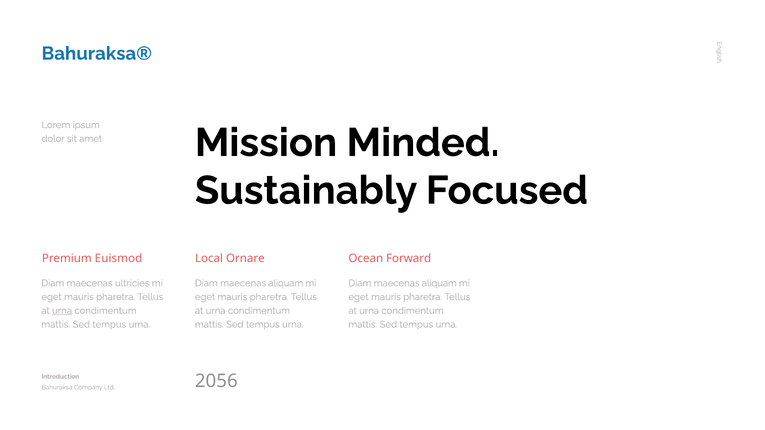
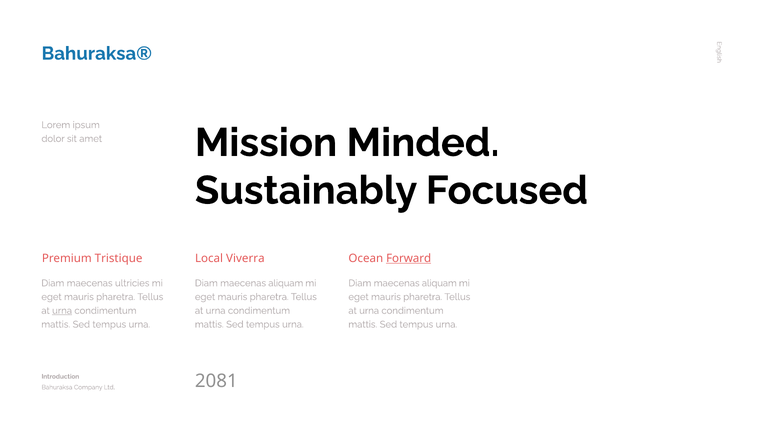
Euismod: Euismod -> Tristique (119, 258)
Ornare: Ornare -> Viverra (245, 258)
Forward underline: none -> present (409, 258)
2056: 2056 -> 2081 (216, 381)
